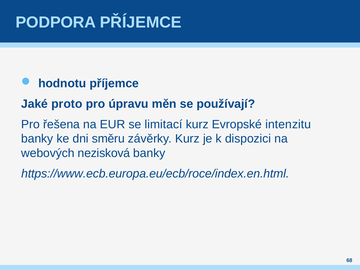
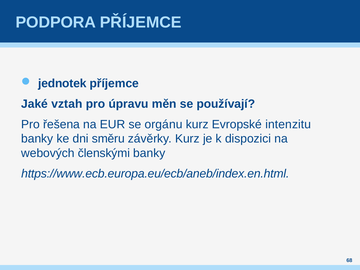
hodnotu: hodnotu -> jednotek (62, 84)
proto: proto -> vztah (67, 104)
limitací: limitací -> orgánu (164, 124)
nezisková: nezisková -> členskými (104, 153)
https://www.ecb.europa.eu/ecb/roce/index.en.html: https://www.ecb.europa.eu/ecb/roce/index.en.html -> https://www.ecb.europa.eu/ecb/aneb/index.en.html (155, 174)
